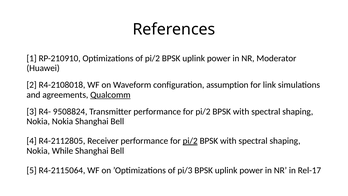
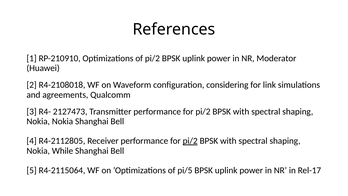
assumption: assumption -> considering (227, 85)
Qualcomm underline: present -> none (110, 95)
9508824: 9508824 -> 2127473 (70, 111)
pi/3: pi/3 -> pi/5 (185, 170)
